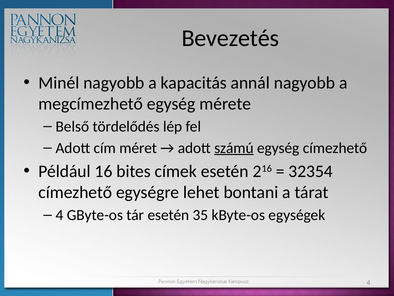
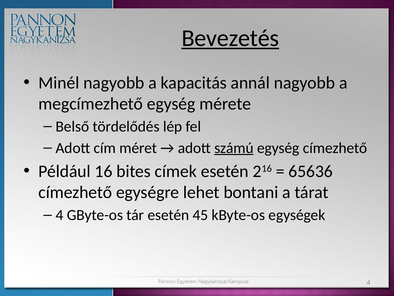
Bevezetés underline: none -> present (230, 38)
32354: 32354 -> 65636 (311, 171)
35: 35 -> 45 (200, 215)
